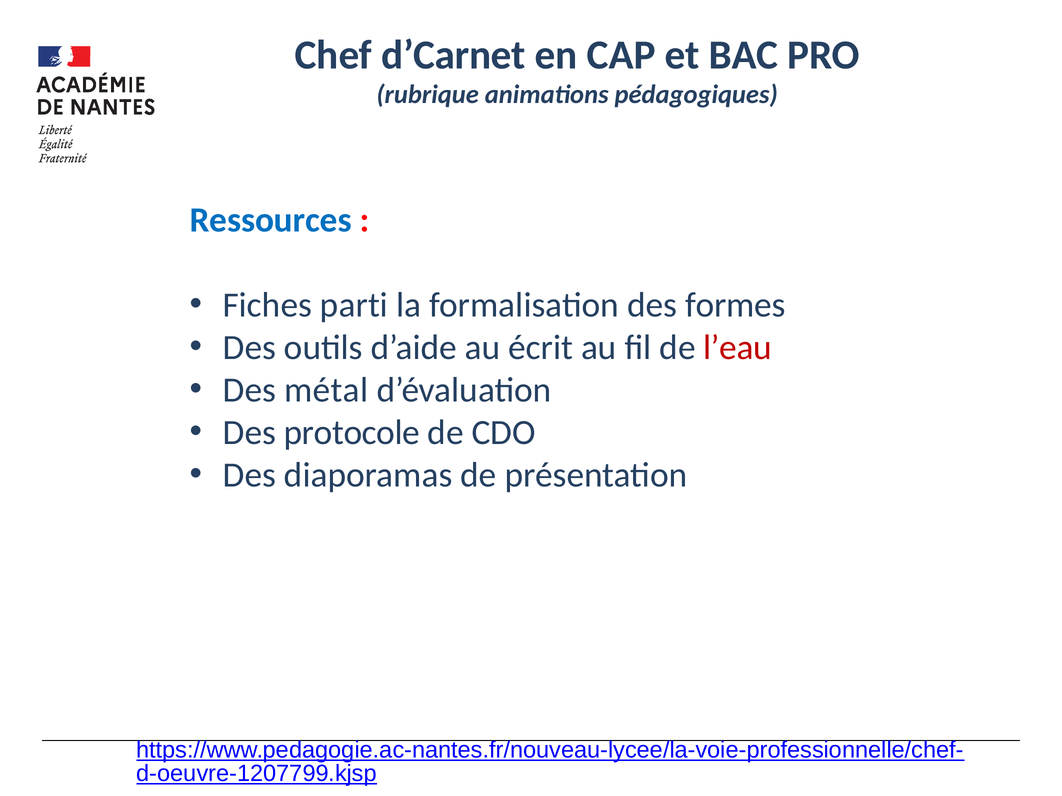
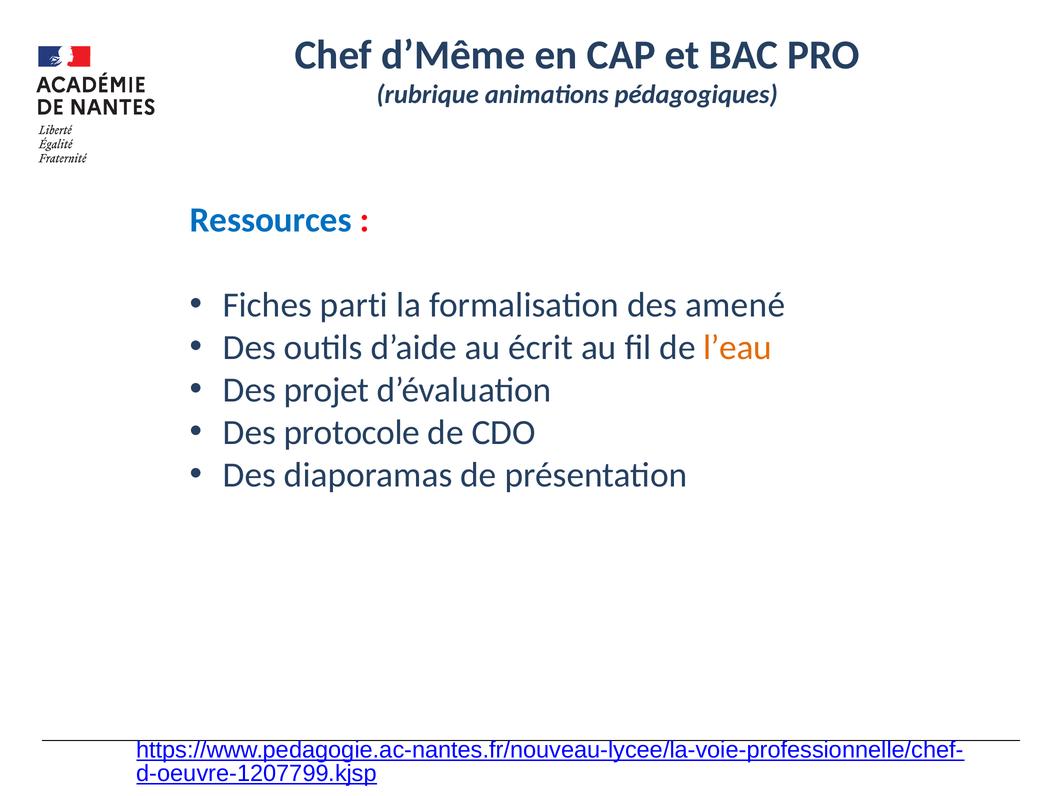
d’Carnet: d’Carnet -> d’Même (453, 55)
formes: formes -> amené (735, 305)
l’eau colour: red -> orange (738, 348)
métal: métal -> projet (326, 390)
